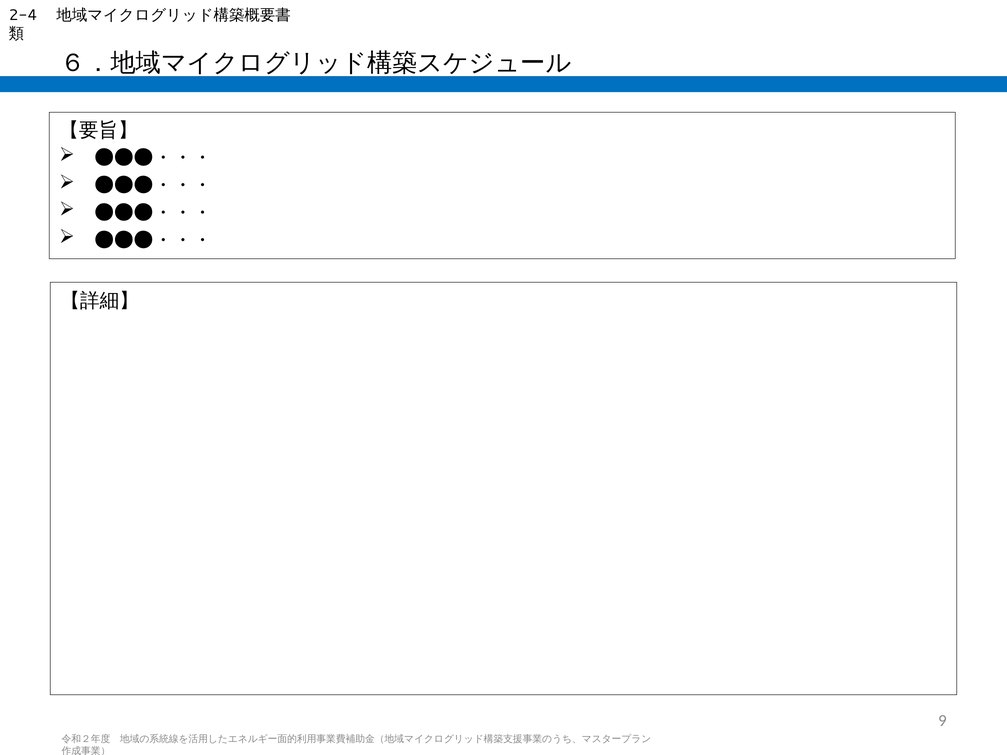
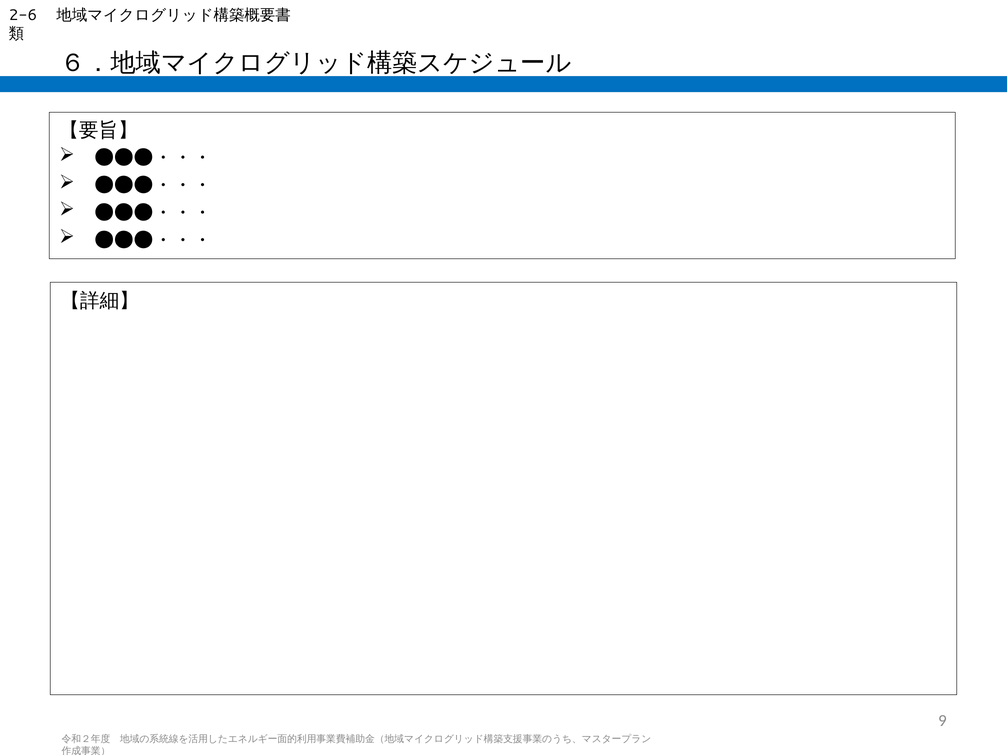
2-4: 2-4 -> 2-6 (23, 15)
